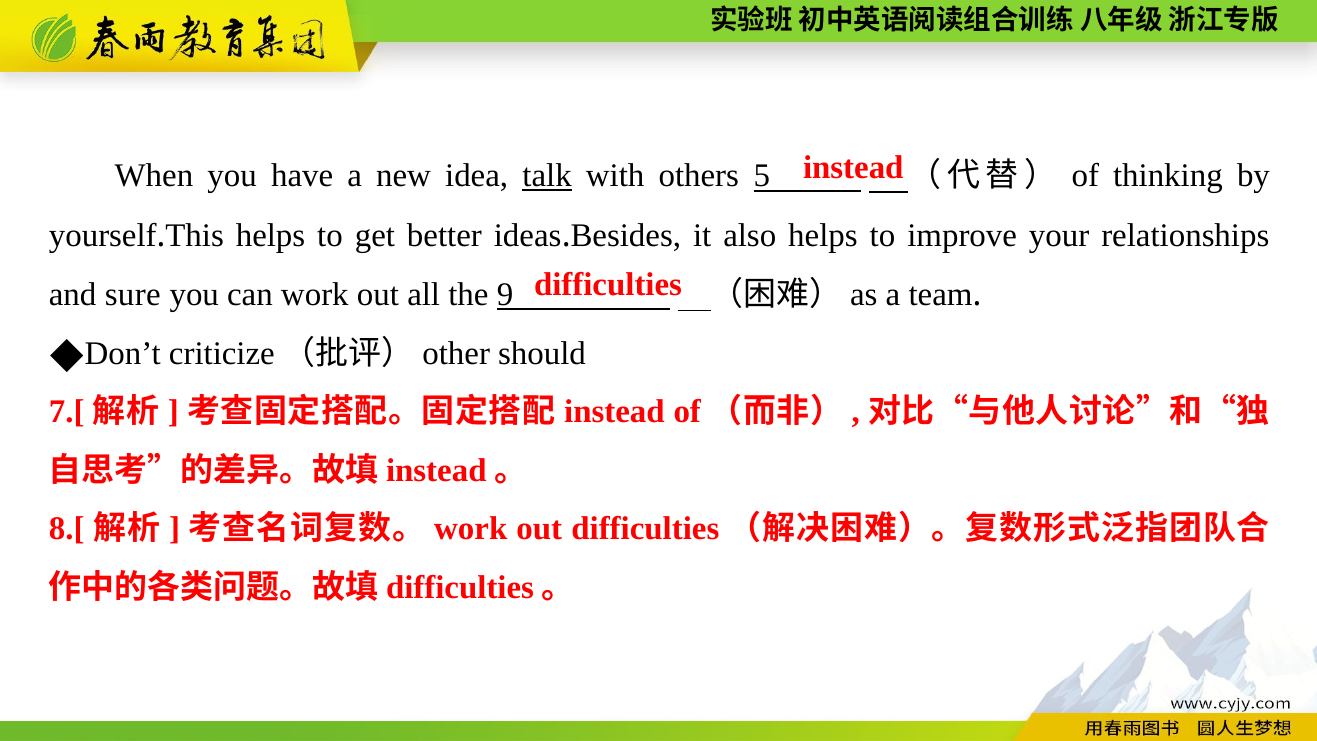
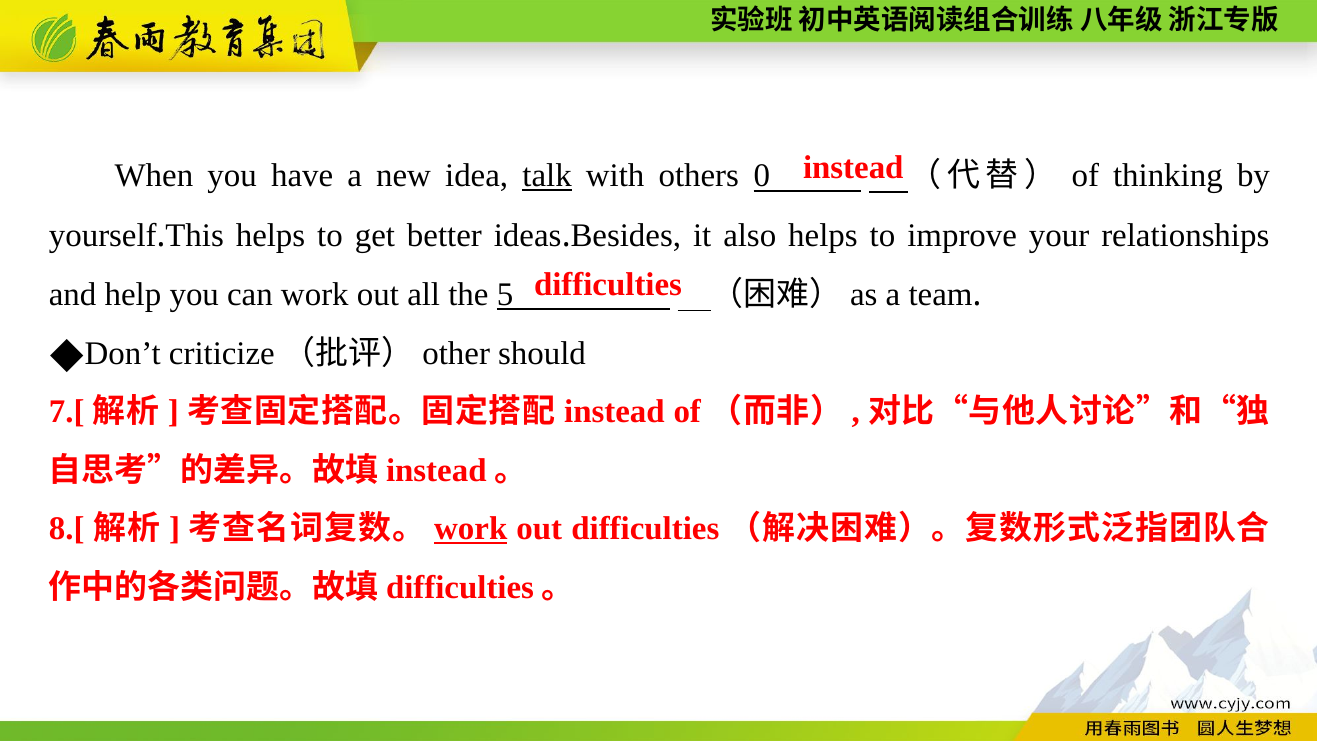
5: 5 -> 0 (762, 176)
sure: sure -> help (133, 295)
9: 9 -> 5 (505, 295)
work underline: none -> present (471, 528)
